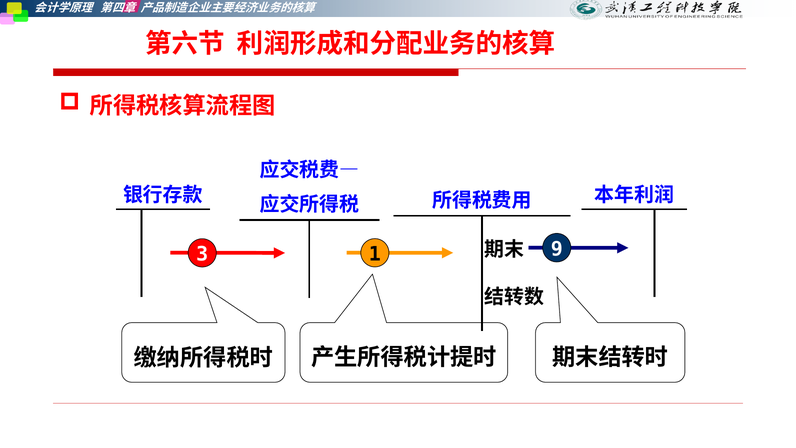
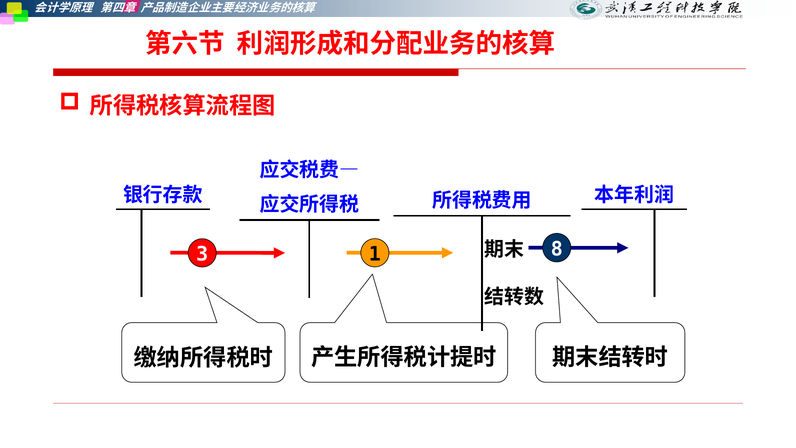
9: 9 -> 8 (557, 249)
